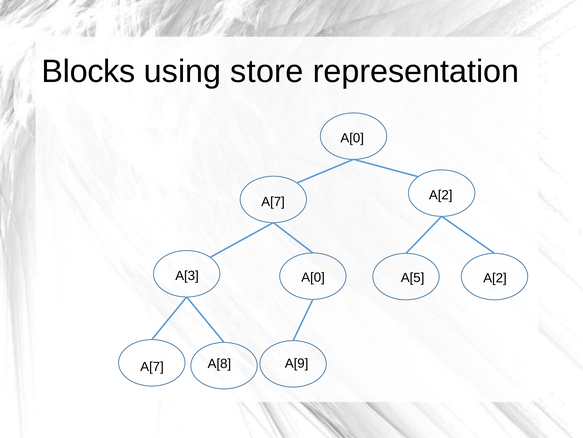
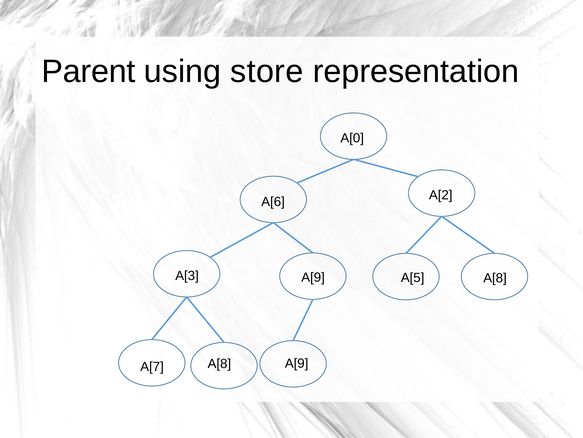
Blocks: Blocks -> Parent (88, 71)
A[7: A[7 -> A[6 (273, 201)
A[3 A[0: A[0 -> A[9 (313, 277)
A[5 A[2: A[2 -> A[8 (495, 277)
